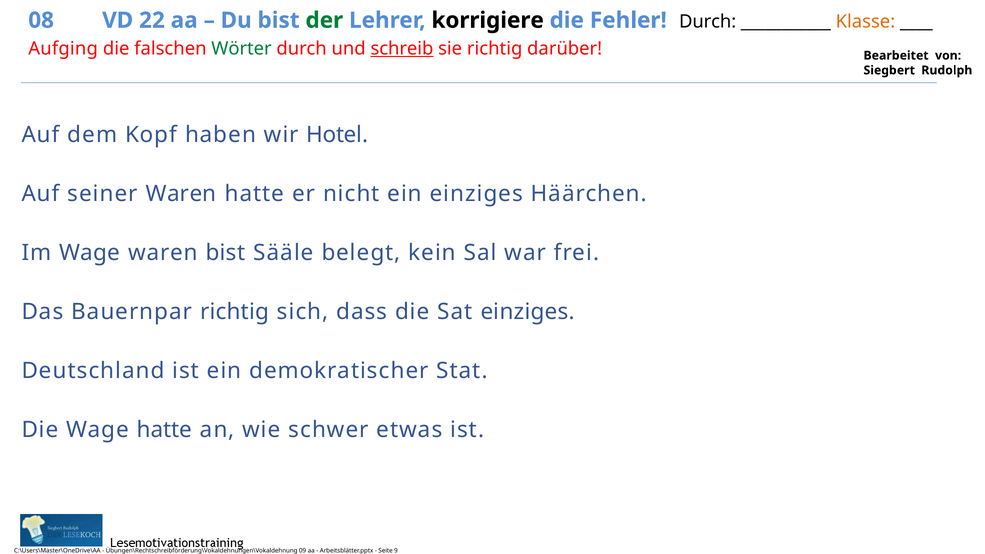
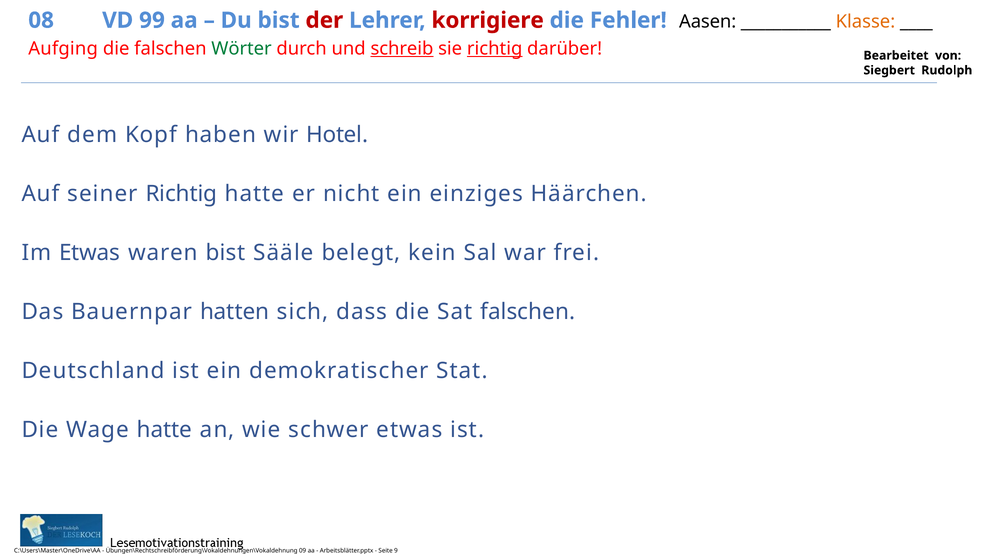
22: 22 -> 99 (152, 20)
der colour: green -> red (324, 20)
korrigiere colour: black -> red (488, 20)
Fehler Durch: Durch -> Aasen (708, 22)
richtig underline: none -> present (495, 49)
seiner Waren: Waren -> Richtig (181, 194)
Im Wage: Wage -> Etwas (90, 253)
Bauernpar richtig: richtig -> hatten (235, 312)
Sat einziges: einziges -> falschen (528, 312)
